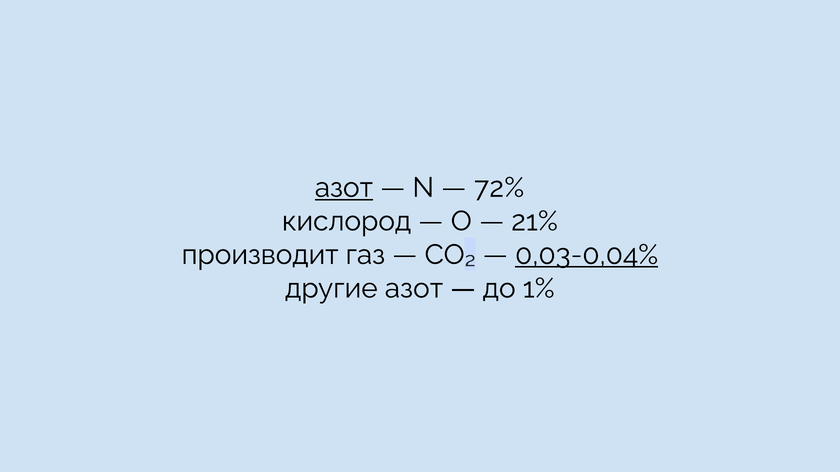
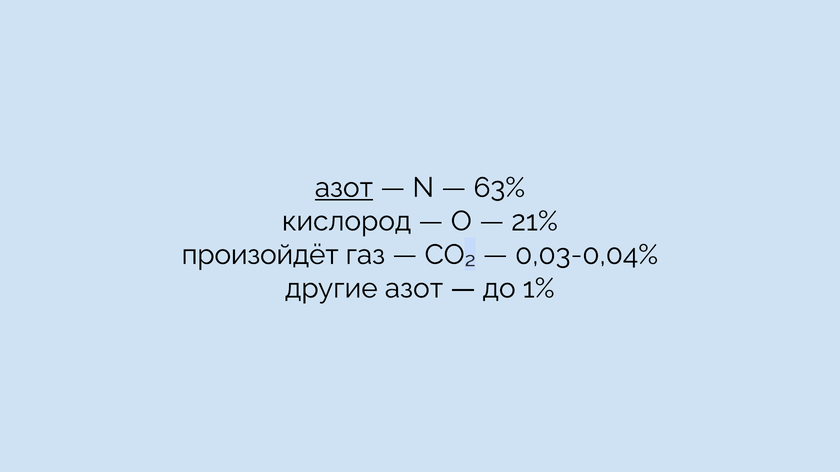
72%: 72% -> 63% (499, 188)
производит: производит -> произойдёт (260, 255)
0,03-0,04% underline: present -> none (587, 255)
